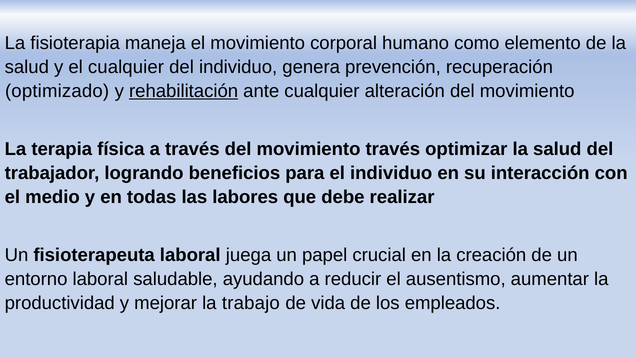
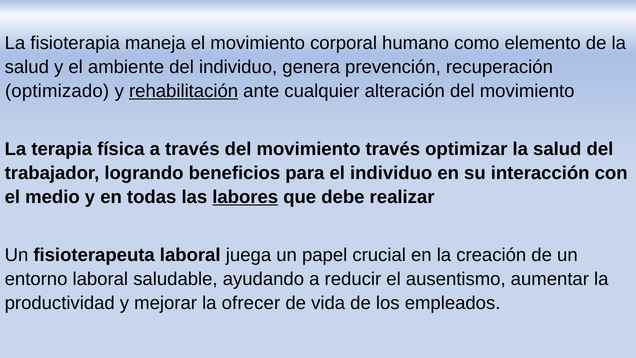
el cualquier: cualquier -> ambiente (126, 67)
labores underline: none -> present (245, 197)
trabajo: trabajo -> ofrecer (251, 303)
